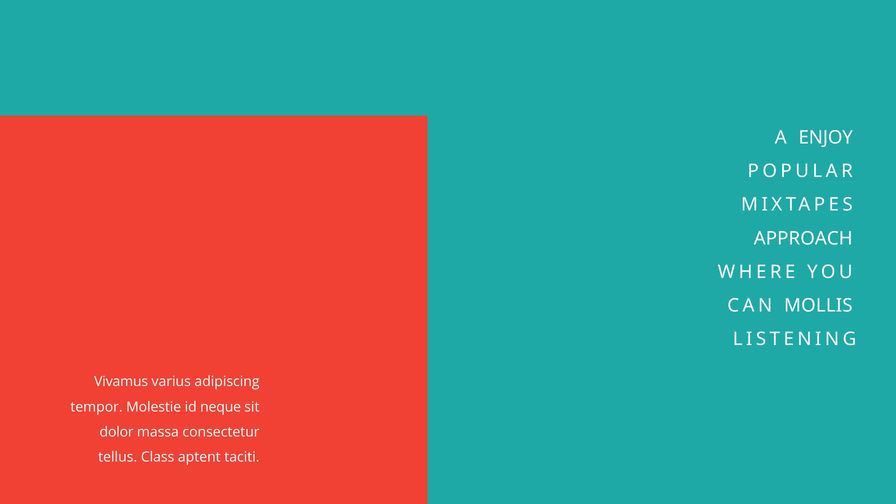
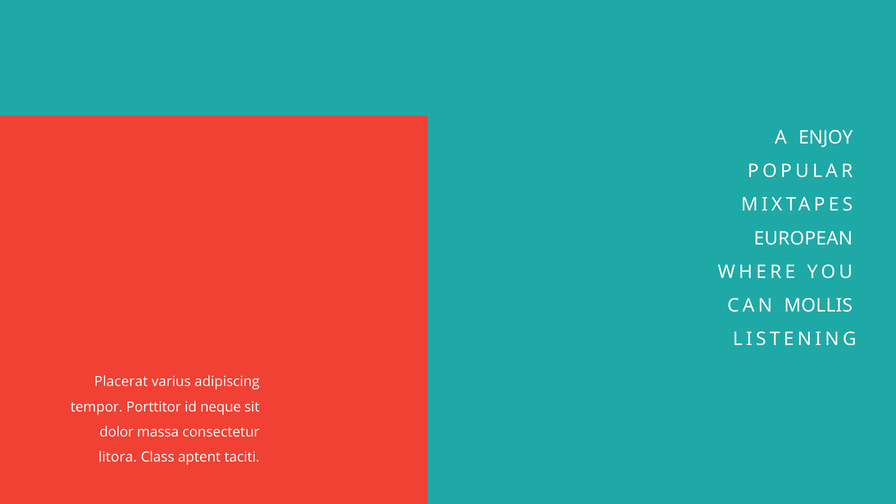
APPROACH: APPROACH -> EUROPEAN (803, 238)
Vivamus: Vivamus -> Placerat (121, 382)
Molestie: Molestie -> Porttitor (154, 407)
tellus: tellus -> litora (118, 457)
